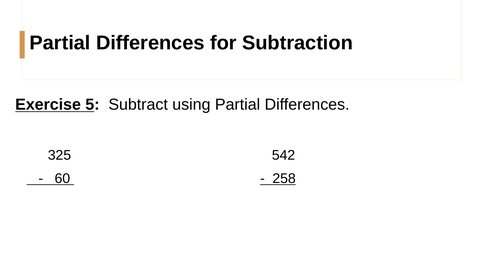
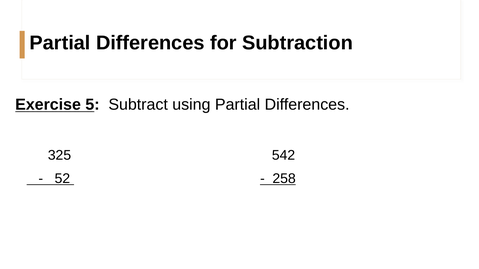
60: 60 -> 52 (62, 179)
